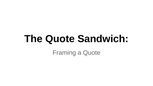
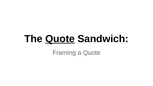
Quote underline: none -> present (60, 39)
